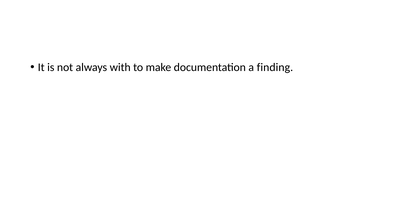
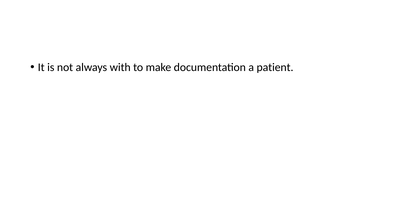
finding: finding -> patient (275, 67)
